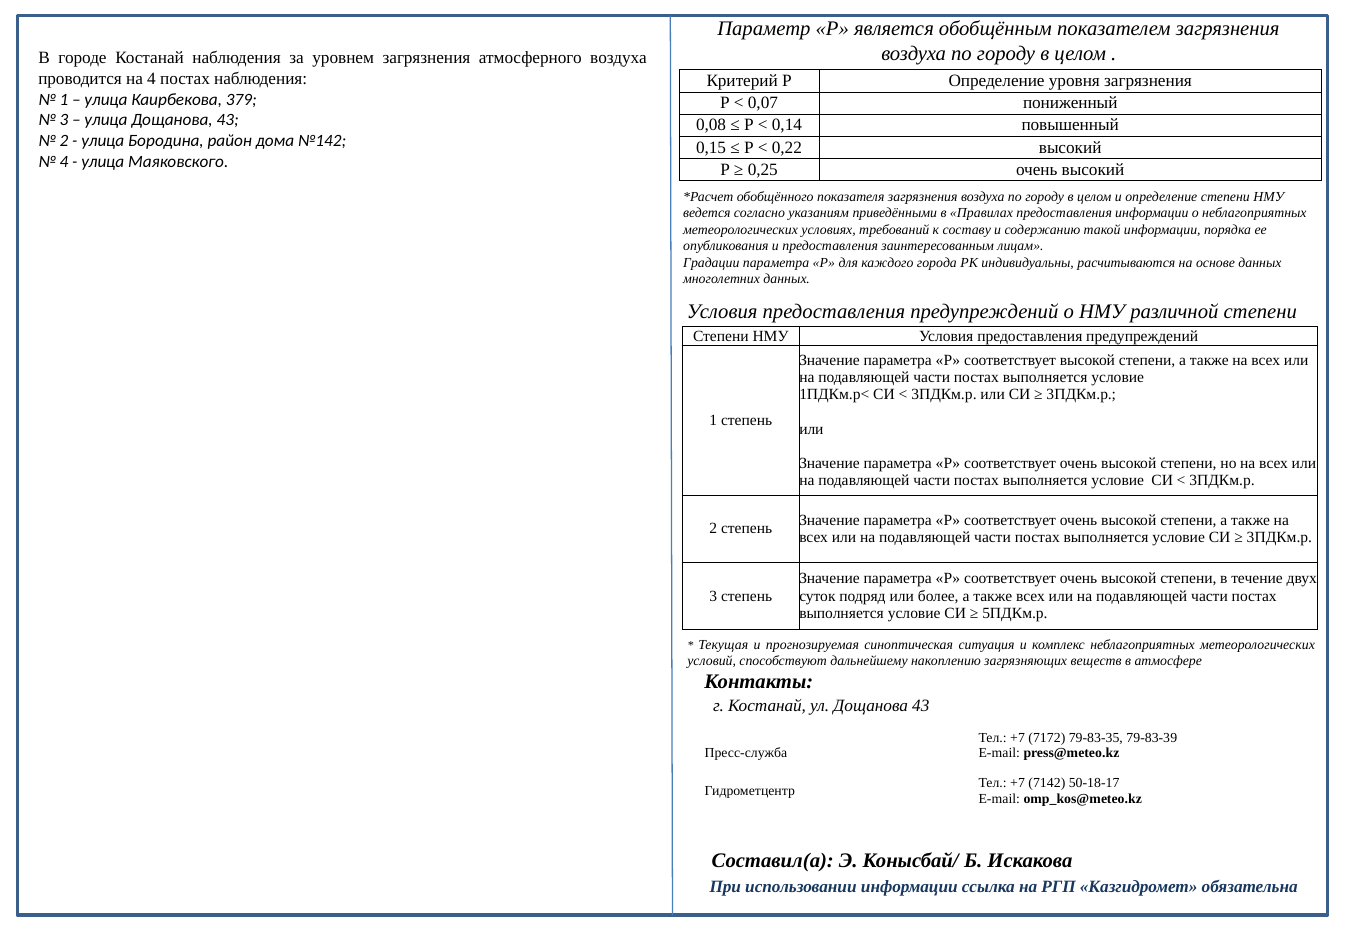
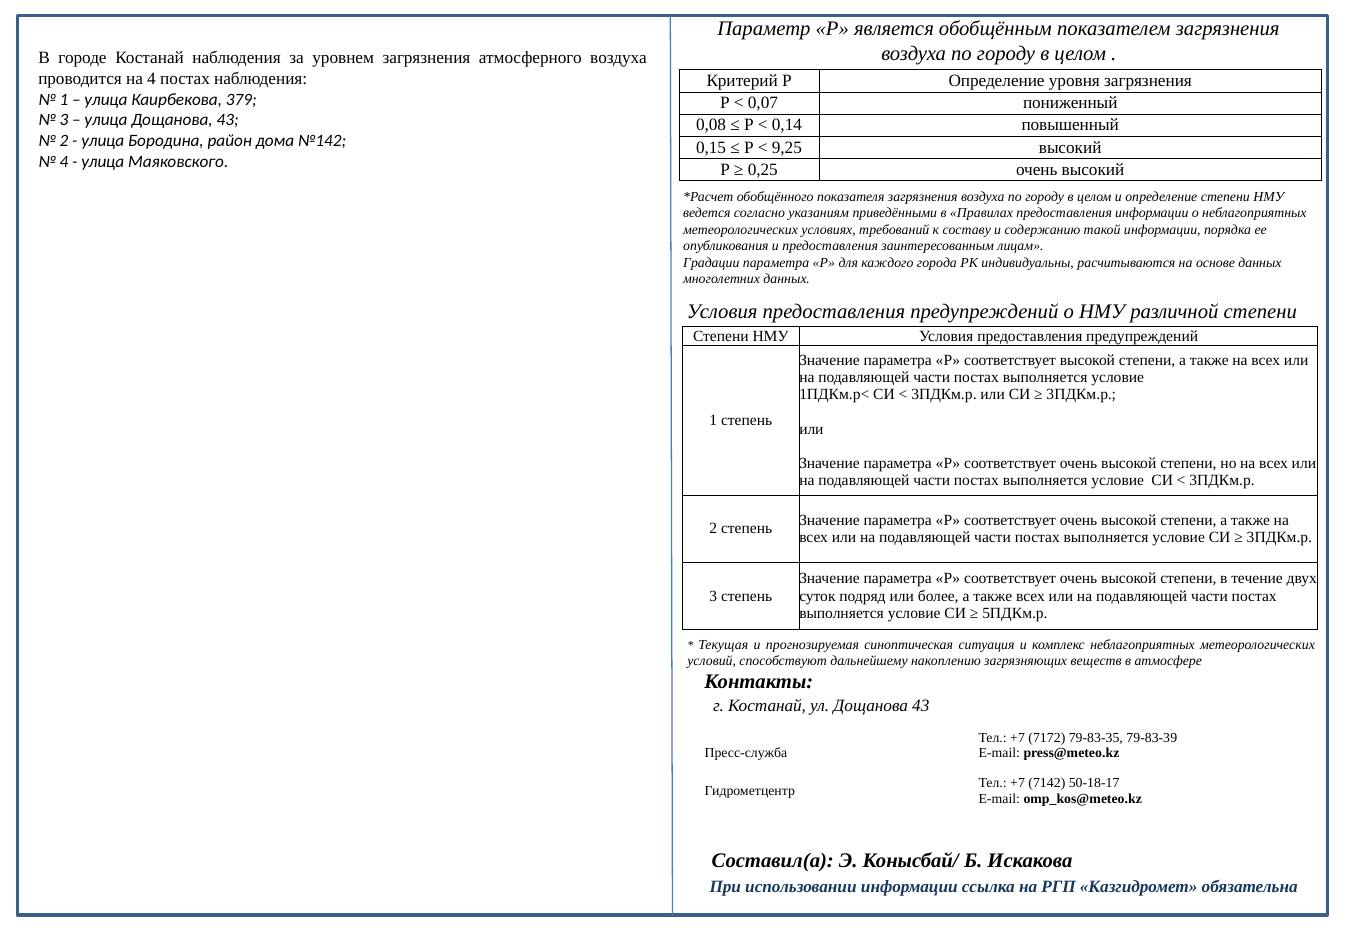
0,22: 0,22 -> 9,25 (787, 147)
